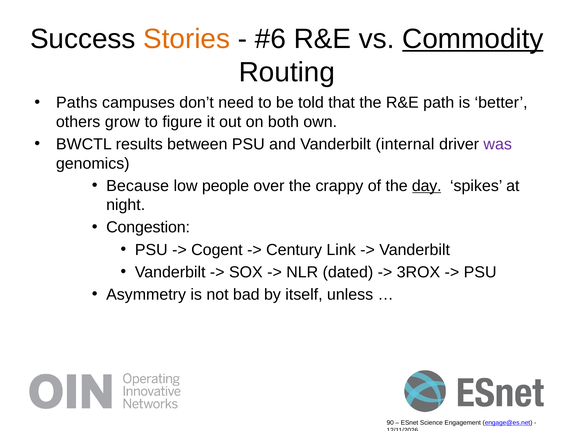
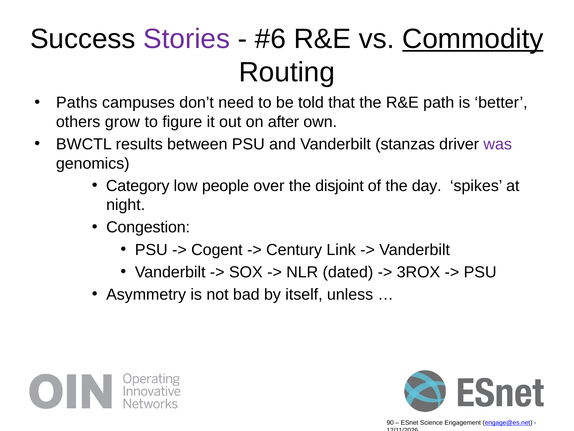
Stories colour: orange -> purple (187, 39)
both: both -> after (284, 122)
internal: internal -> stanzas (405, 144)
Because: Because -> Category (138, 186)
crappy: crappy -> disjoint (340, 186)
day underline: present -> none (427, 186)
